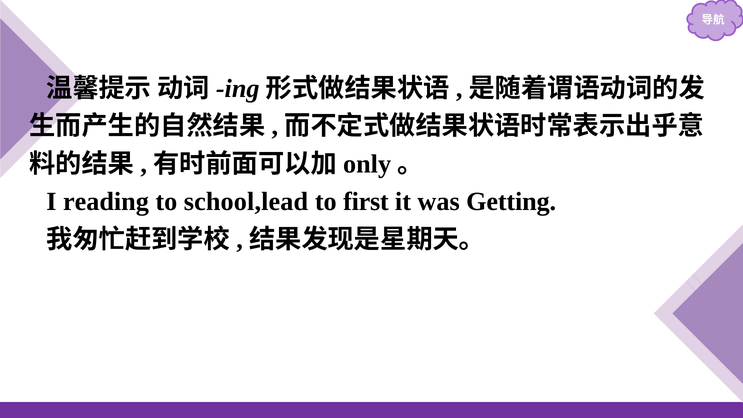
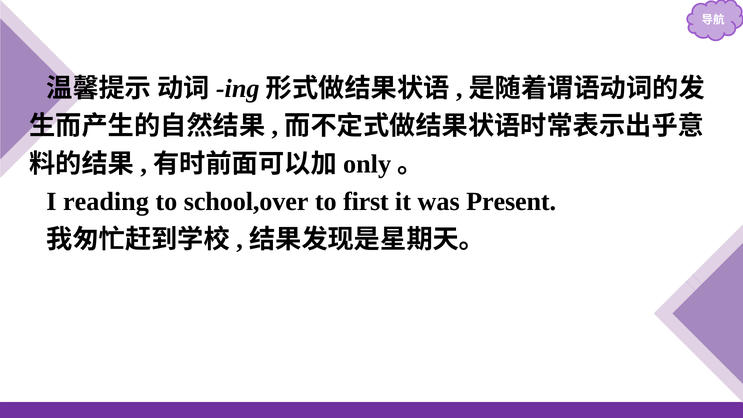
school,lead: school,lead -> school,over (246, 202)
Getting: Getting -> Present (511, 202)
